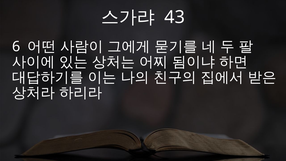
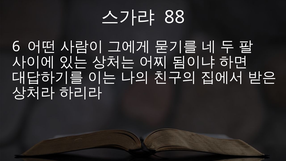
43: 43 -> 88 (175, 17)
